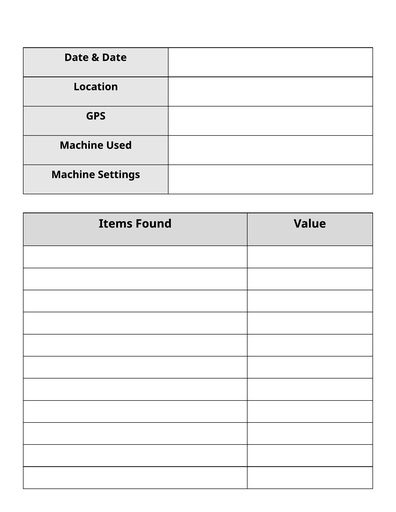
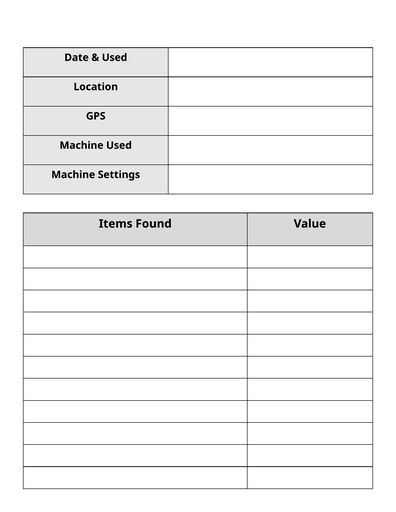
Date: Date -> Used (115, 58)
